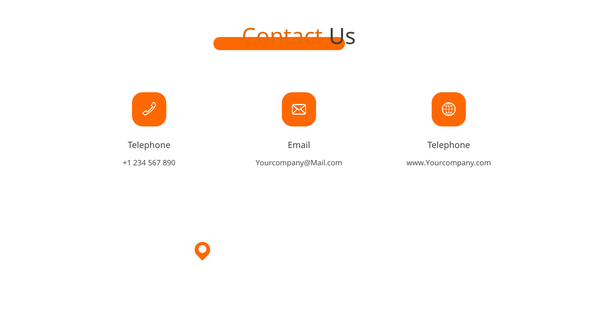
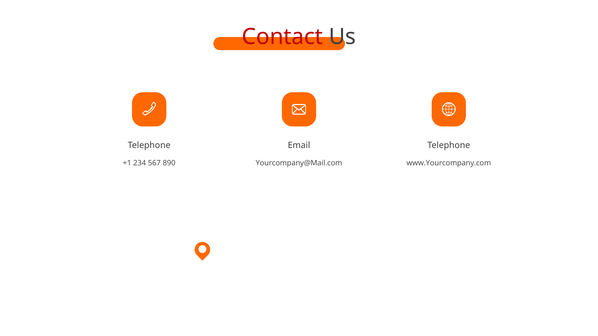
Contact colour: orange -> red (283, 37)
